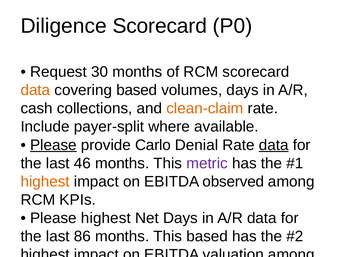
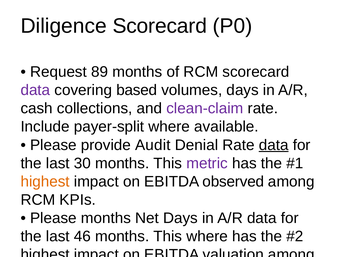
30: 30 -> 89 (100, 72)
data colour: orange -> purple (35, 90)
clean-claim colour: orange -> purple (205, 109)
Please underline: present -> none (53, 145)
Carlo: Carlo -> Audit (153, 145)
46: 46 -> 30 (82, 163)
Please highest: highest -> months (106, 218)
86: 86 -> 46 (82, 237)
This based: based -> where (207, 237)
